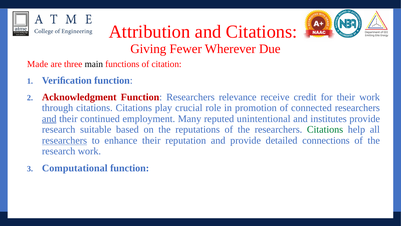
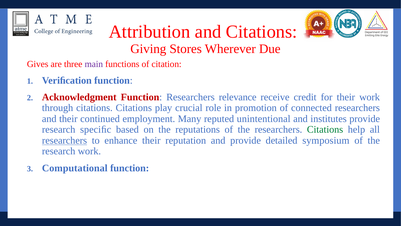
Fewer: Fewer -> Stores (186, 49)
Made: Made -> Gives (38, 64)
main colour: black -> purple (94, 64)
and underline: present -> none (49, 119)
suitable: suitable -> speciﬁc (96, 129)
connections: connections -> symposium (326, 140)
